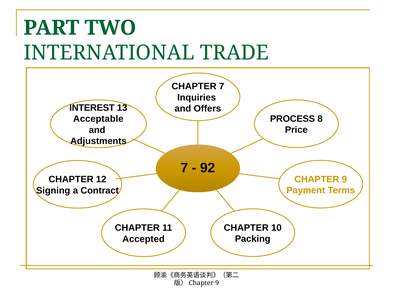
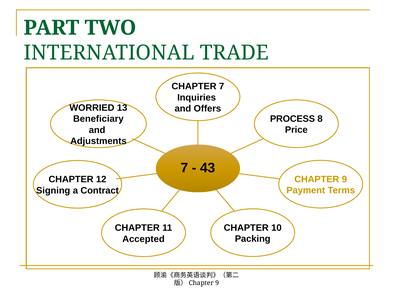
INTEREST: INTEREST -> WORRIED (92, 108)
Acceptable: Acceptable -> Beneficiary (98, 119)
92: 92 -> 43 (208, 168)
